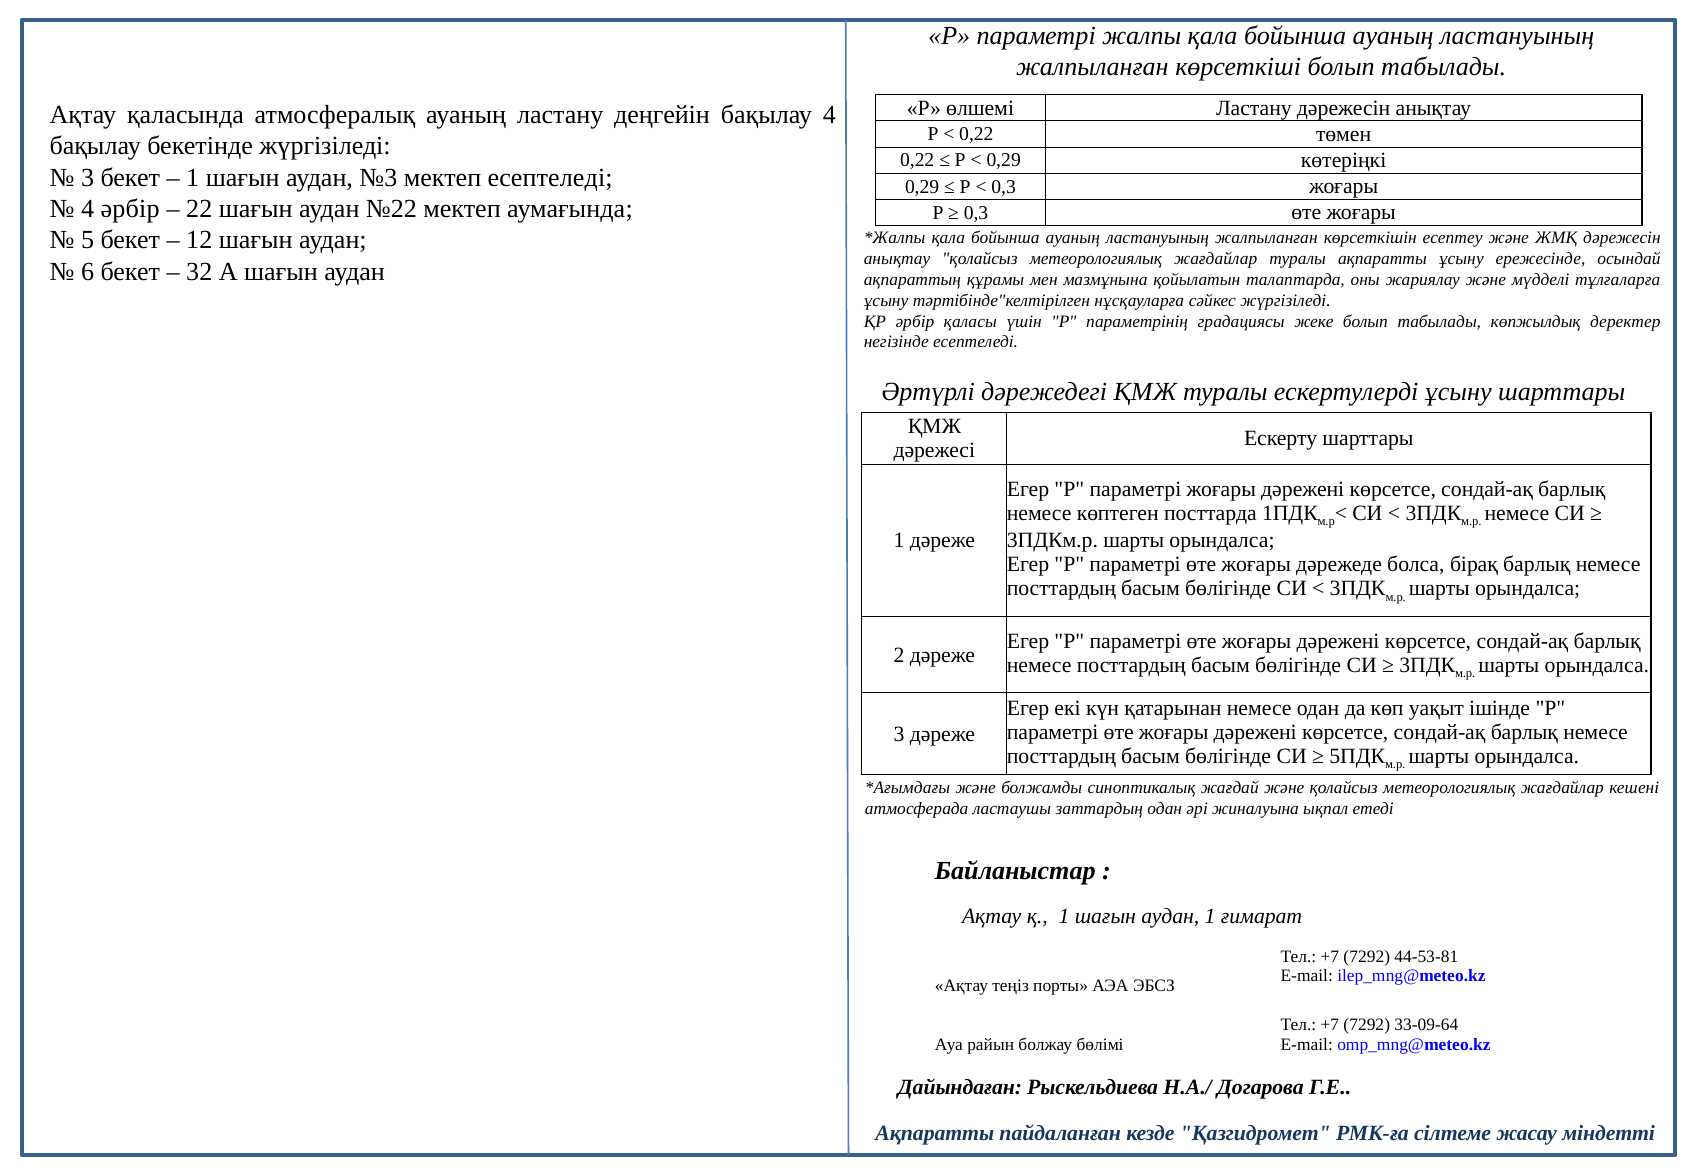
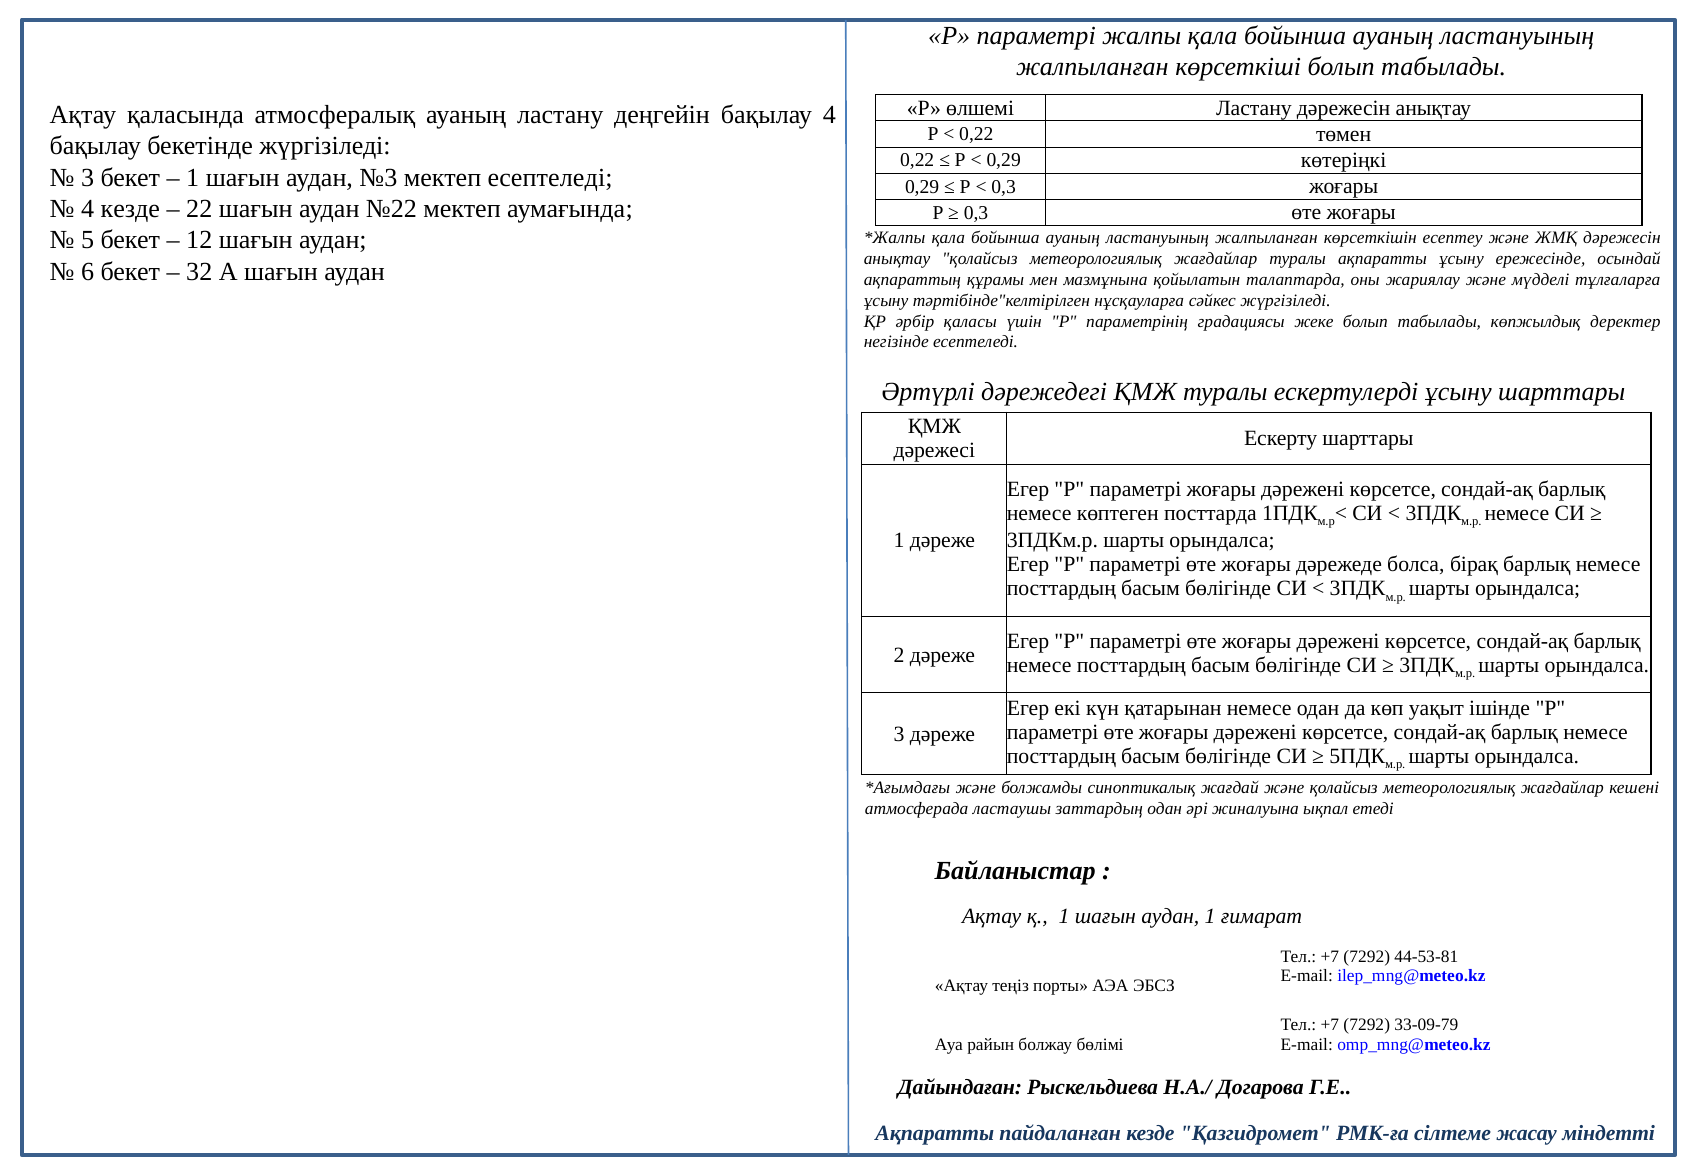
4 әрбір: әрбір -> кезде (130, 209)
33-09-64: 33-09-64 -> 33-09-79 (1426, 1025)
